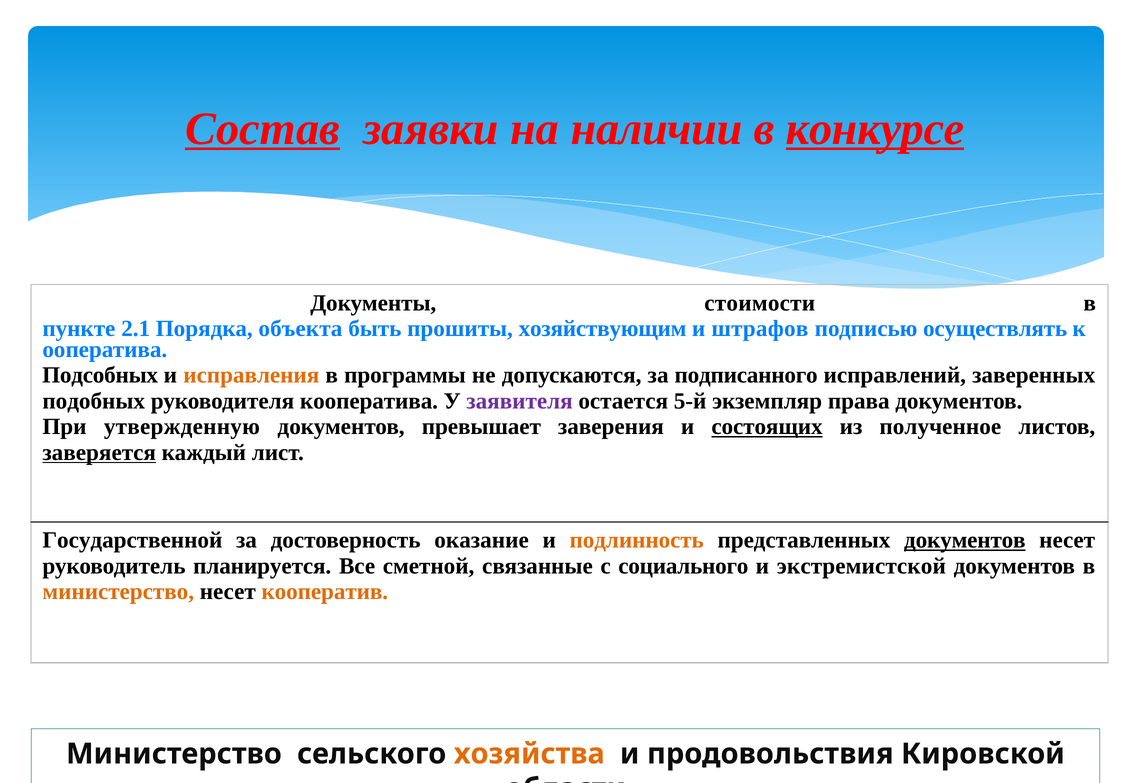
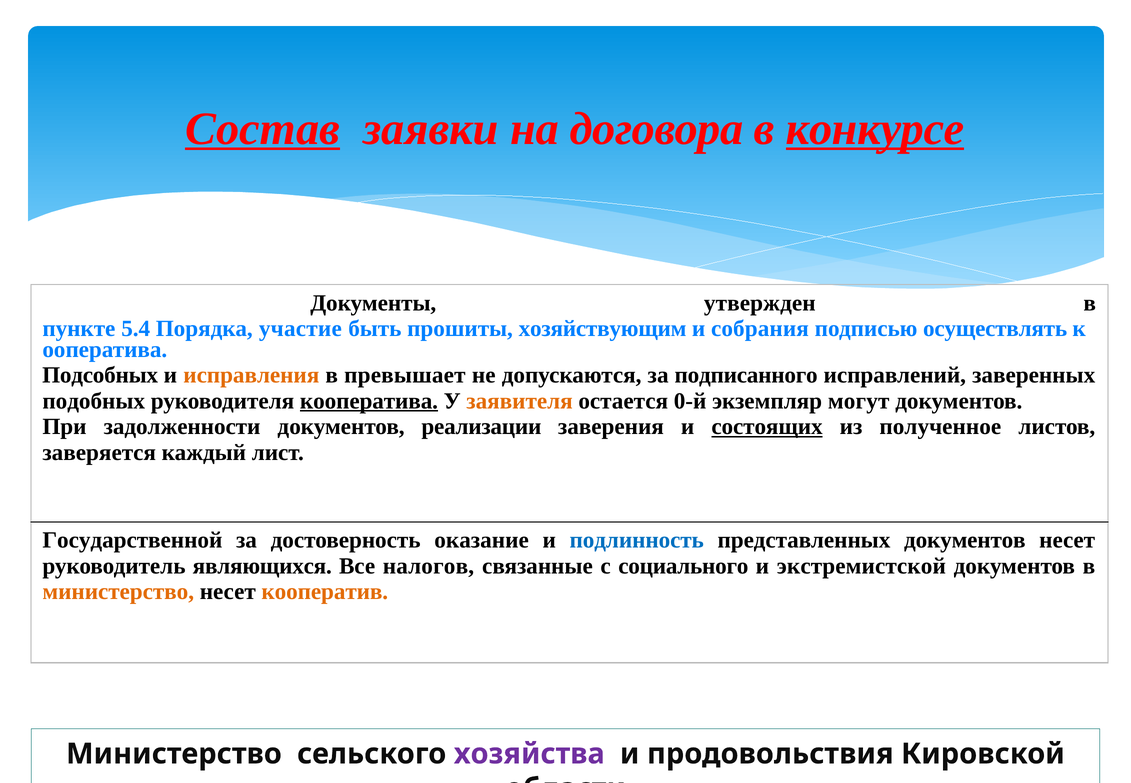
наличии: наличии -> договора (657, 129)
стоимости: стоимости -> утвержден (760, 303)
2.1: 2.1 -> 5.4 (136, 329)
объекта: объекта -> участие (300, 329)
штрафов: штрафов -> собрания (760, 329)
программы: программы -> превышает (405, 375)
кооператива underline: none -> present (369, 401)
заявителя colour: purple -> orange (520, 401)
5-й: 5-й -> 0-й (690, 401)
права: права -> могут (859, 401)
утвержденную: утвержденную -> задолженности (182, 427)
превышает: превышает -> реализации (481, 427)
заверяется underline: present -> none (99, 452)
подлинность colour: orange -> blue (637, 540)
документов underline: present -> none (965, 540)
планируется: планируется -> являющихся (262, 566)
сметной: сметной -> налогов (428, 566)
хозяйства colour: orange -> purple (529, 754)
